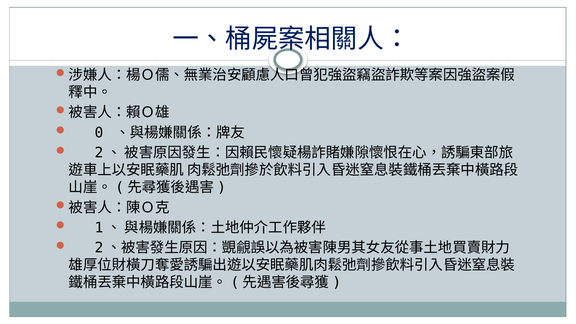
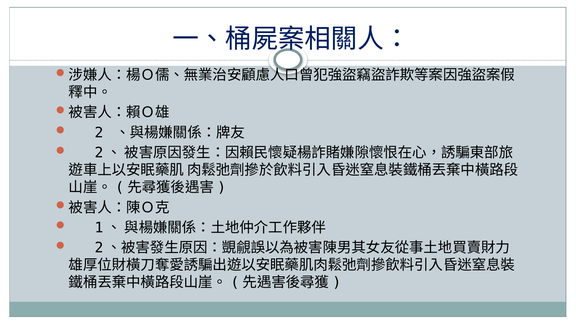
0: 0 -> 2 (99, 133)
